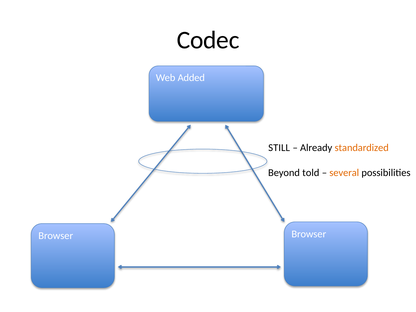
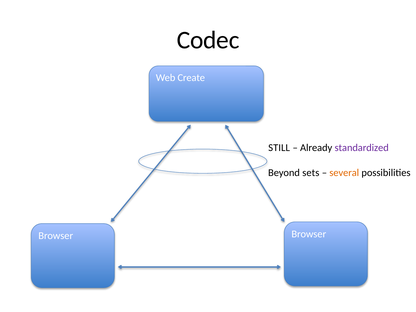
Added: Added -> Create (191, 78)
standardized colour: orange -> purple (362, 148)
told: told -> sets (311, 173)
